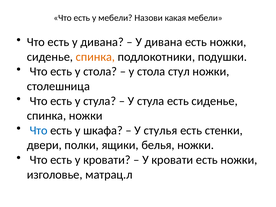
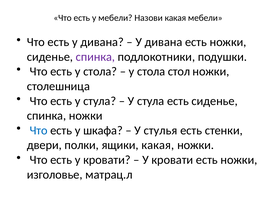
спинка colour: orange -> purple (95, 57)
стул: стул -> стол (179, 72)
ящики белья: белья -> какая (158, 145)
